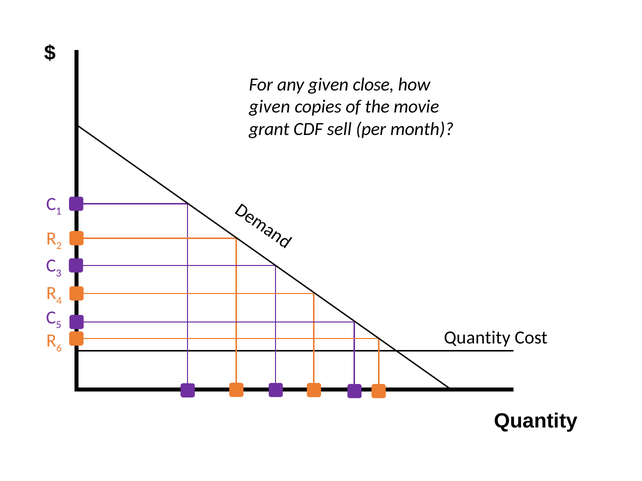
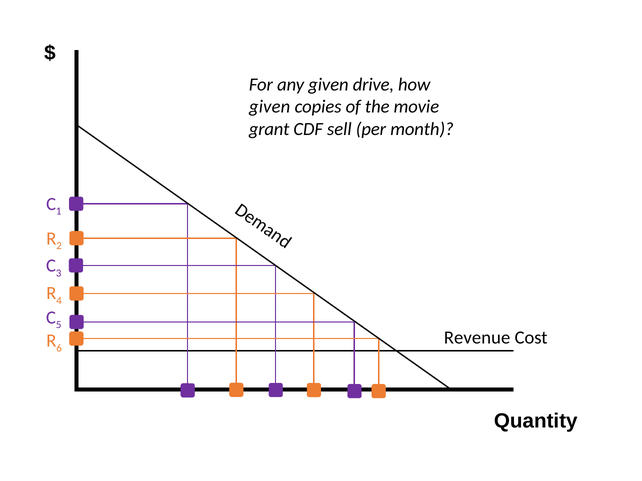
close: close -> drive (373, 85)
Quantity: Quantity -> Revenue (477, 338)
